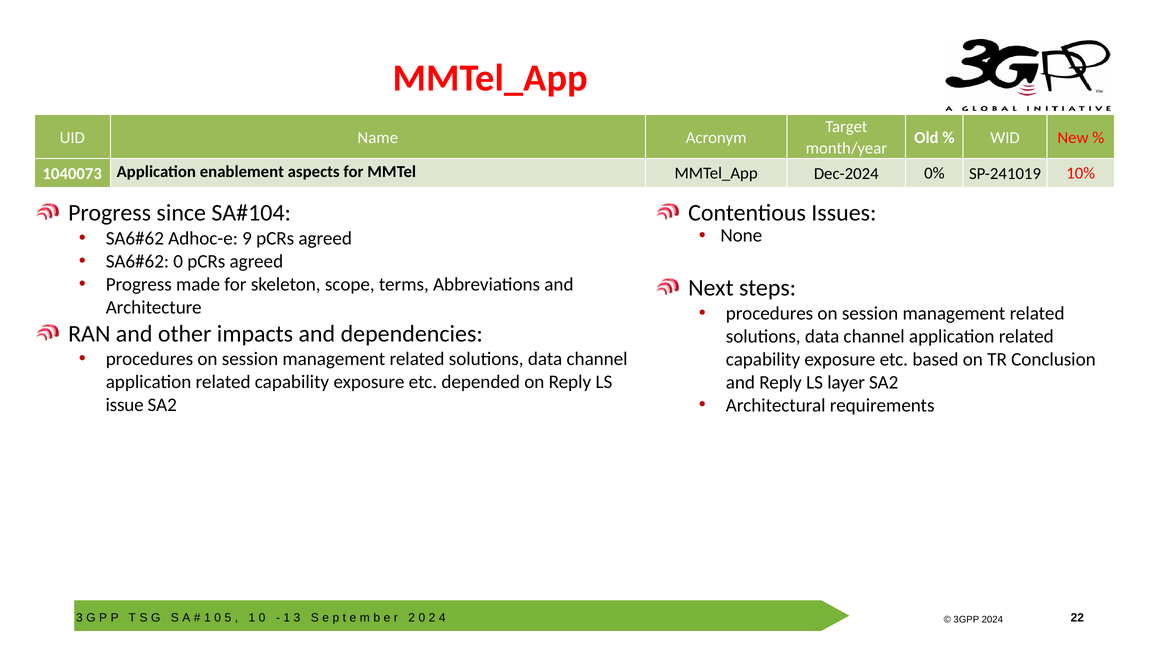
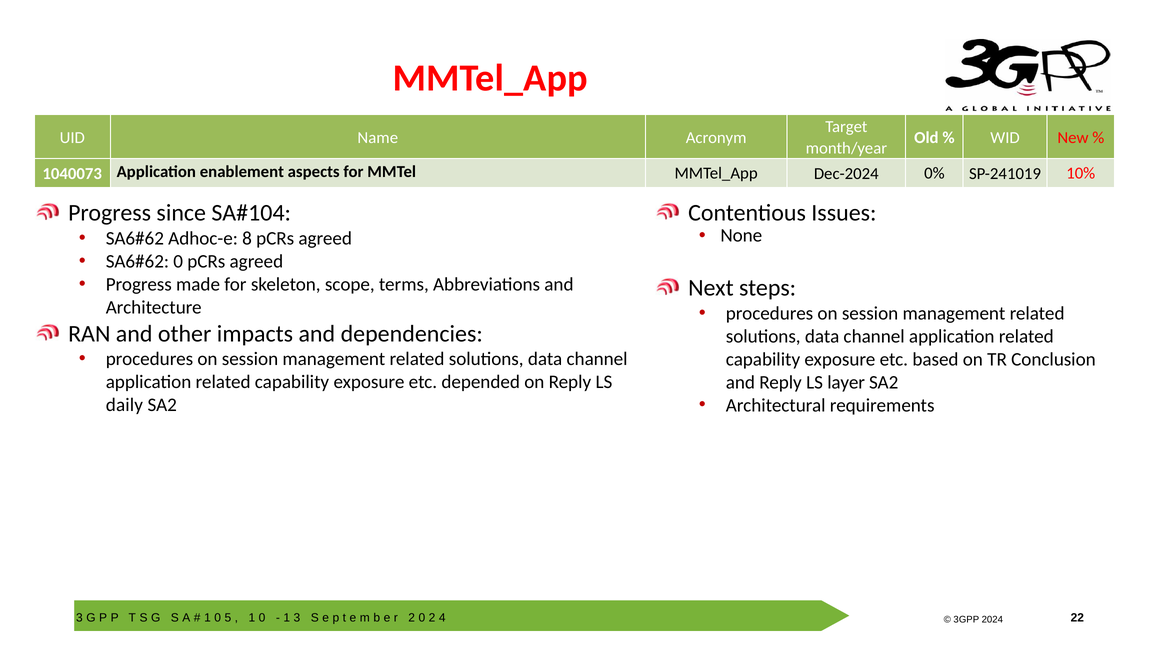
9: 9 -> 8 (247, 239)
issue: issue -> daily (124, 405)
